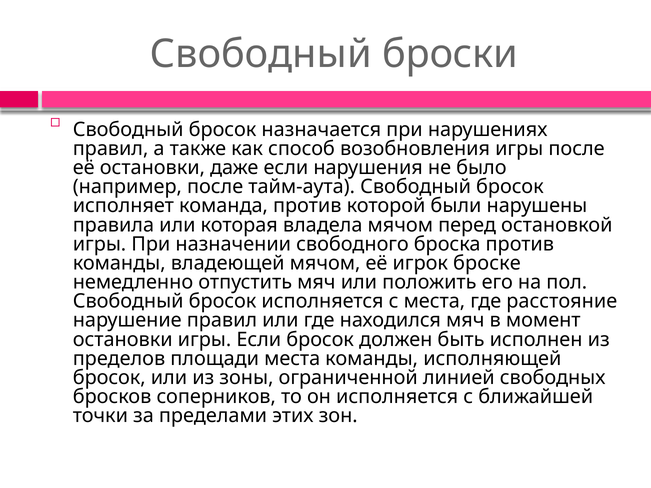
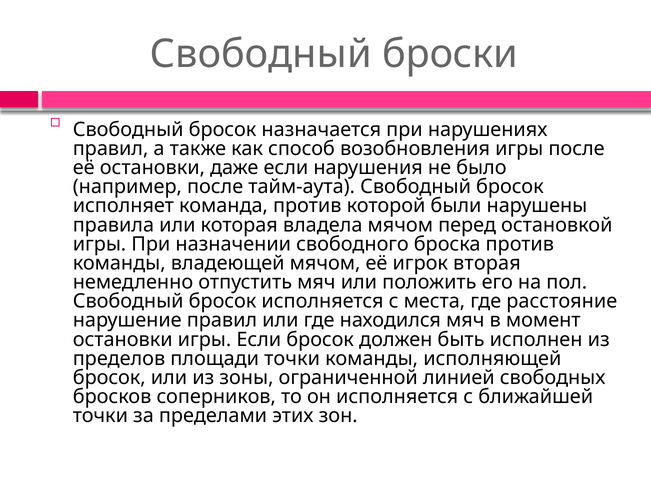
броске: броске -> вторая (487, 263)
площади места: места -> точки (292, 359)
